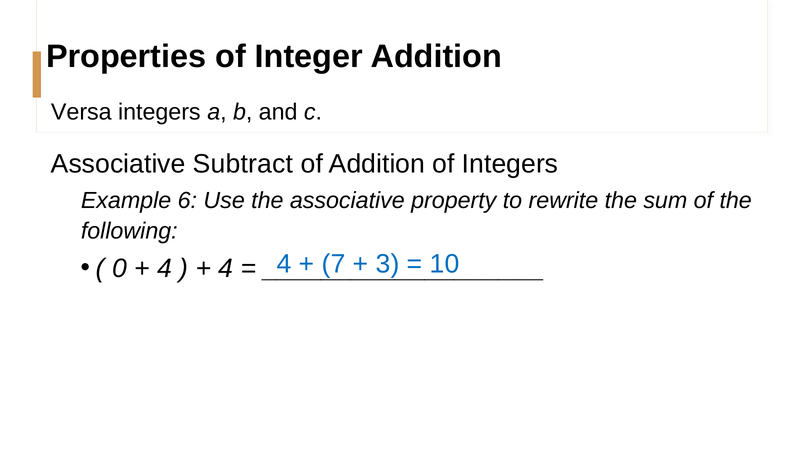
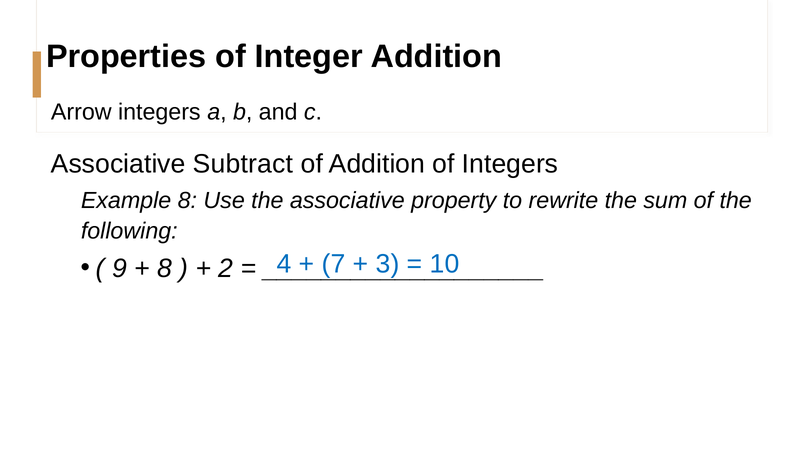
Versa: Versa -> Arrow (81, 112)
Example 6: 6 -> 8 (187, 200)
0: 0 -> 9 (119, 268)
4: 4 -> 8 (165, 268)
4: 4 -> 2 (226, 268)
